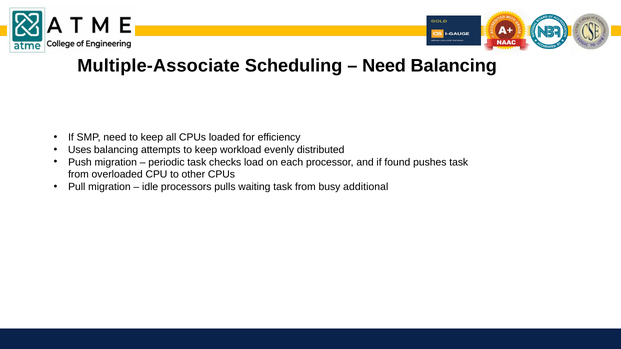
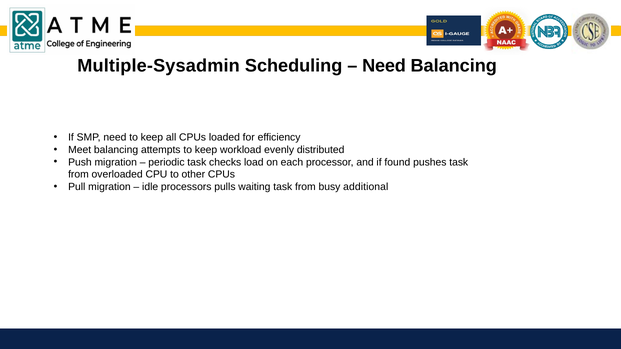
Multiple-Associate: Multiple-Associate -> Multiple-Sysadmin (159, 66)
Uses: Uses -> Meet (80, 150)
